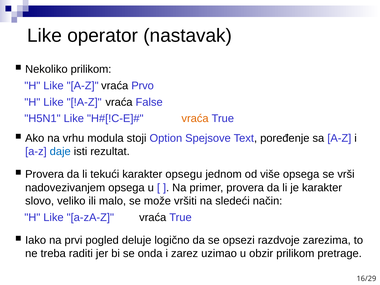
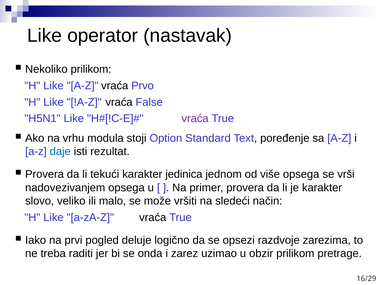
vraća colour: orange -> purple (195, 119)
Spejsove: Spejsove -> Standard (208, 138)
opsegu: opsegu -> jedinica (184, 174)
